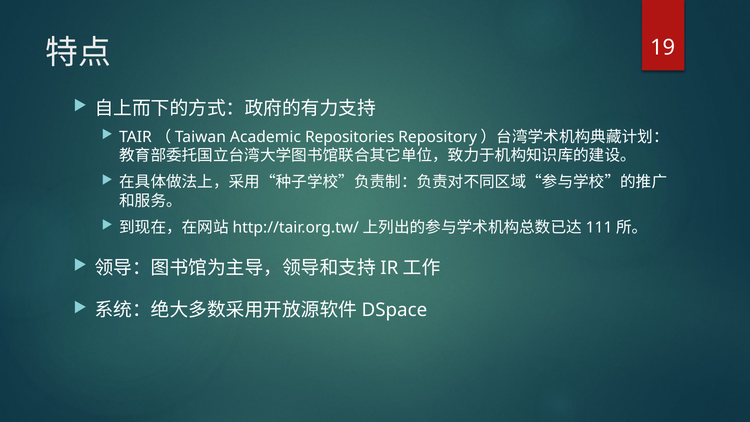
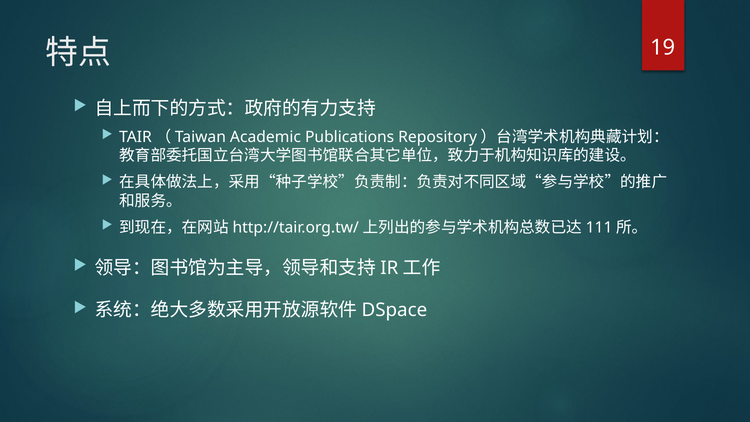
Repositories: Repositories -> Publications (350, 137)
